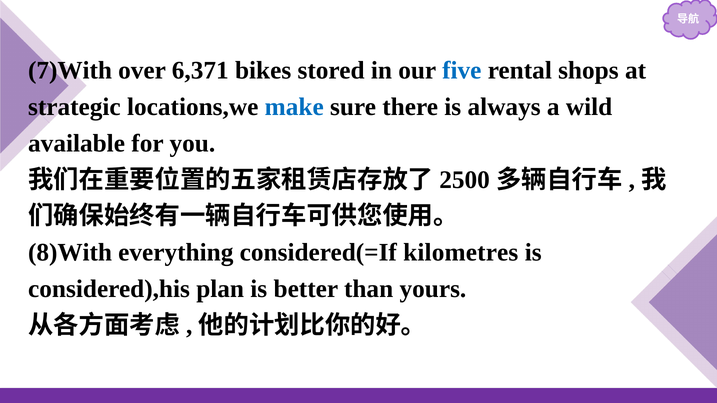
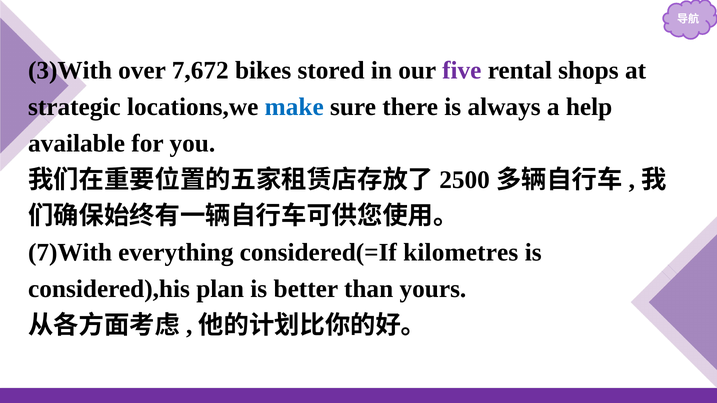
7)With: 7)With -> 3)With (70, 71)
6,371: 6,371 -> 7,672 (200, 71)
five colour: blue -> purple (462, 71)
wild: wild -> help (589, 107)
8)With: 8)With -> 7)With (70, 253)
